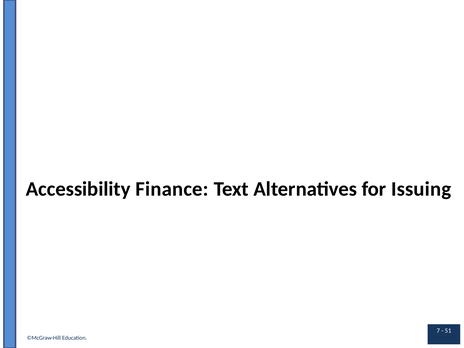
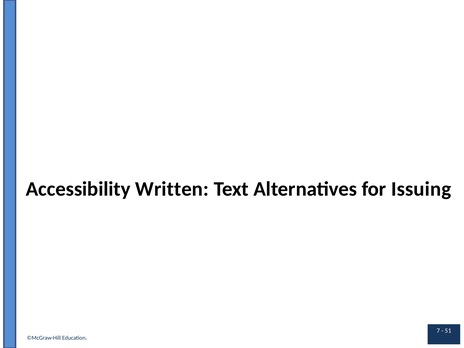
Finance: Finance -> Written (172, 189)
